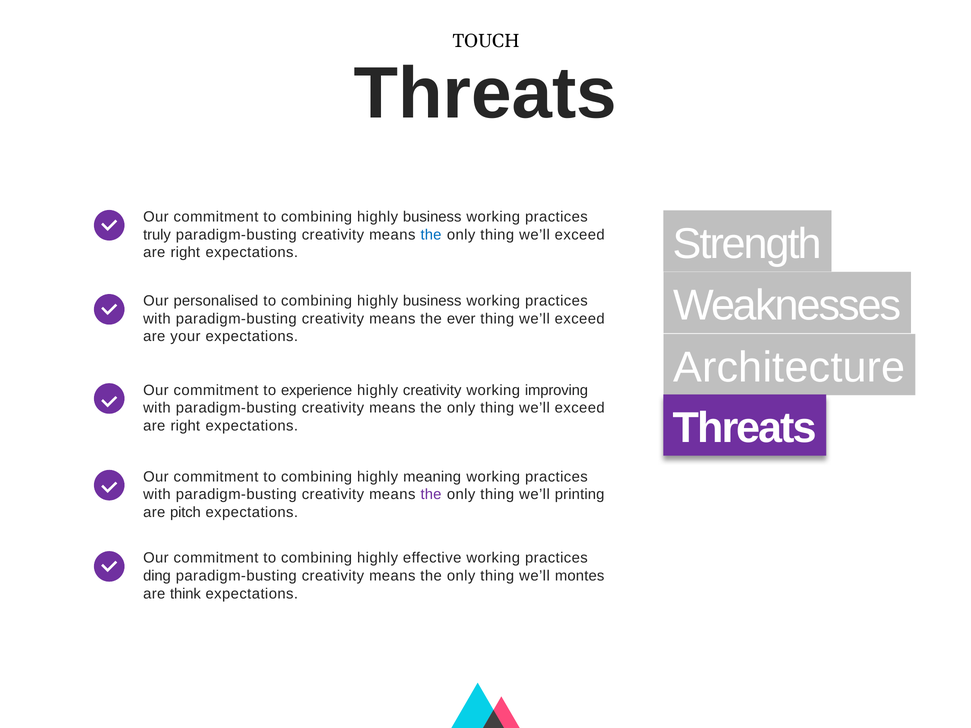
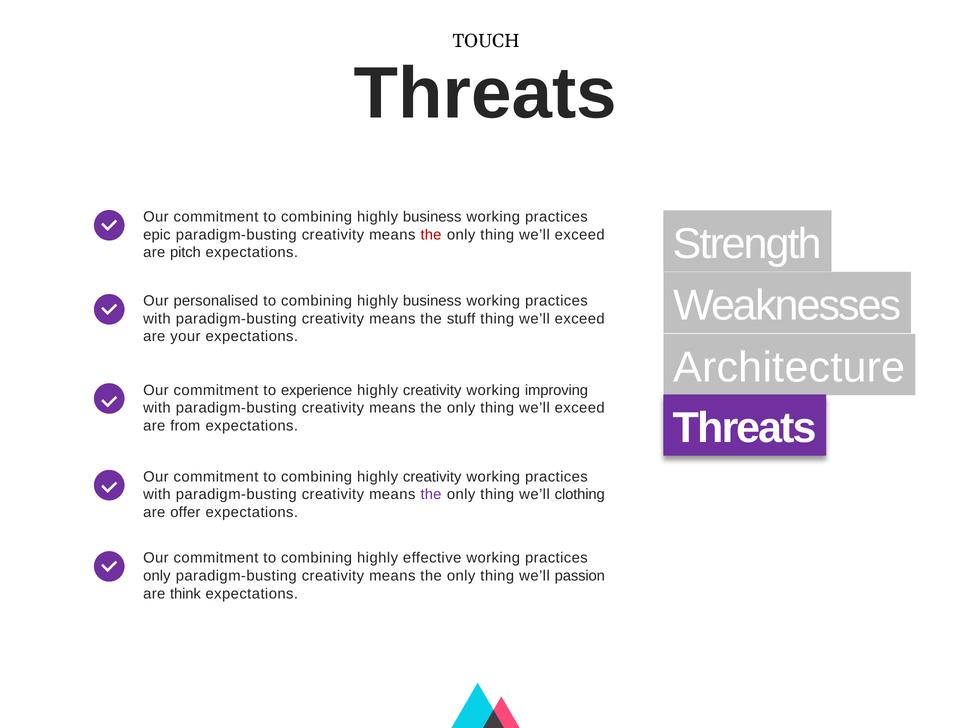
truly: truly -> epic (157, 235)
the colour: blue -> red (431, 235)
right: right -> pitch (185, 253)
ever: ever -> stuff (461, 319)
right: right -> from (185, 426)
combining highly meaning: meaning -> creativity (432, 477)
printing: printing -> clothing (580, 495)
pitch: pitch -> offer (185, 513)
ding: ding -> only (157, 576)
montes: montes -> passion (580, 576)
